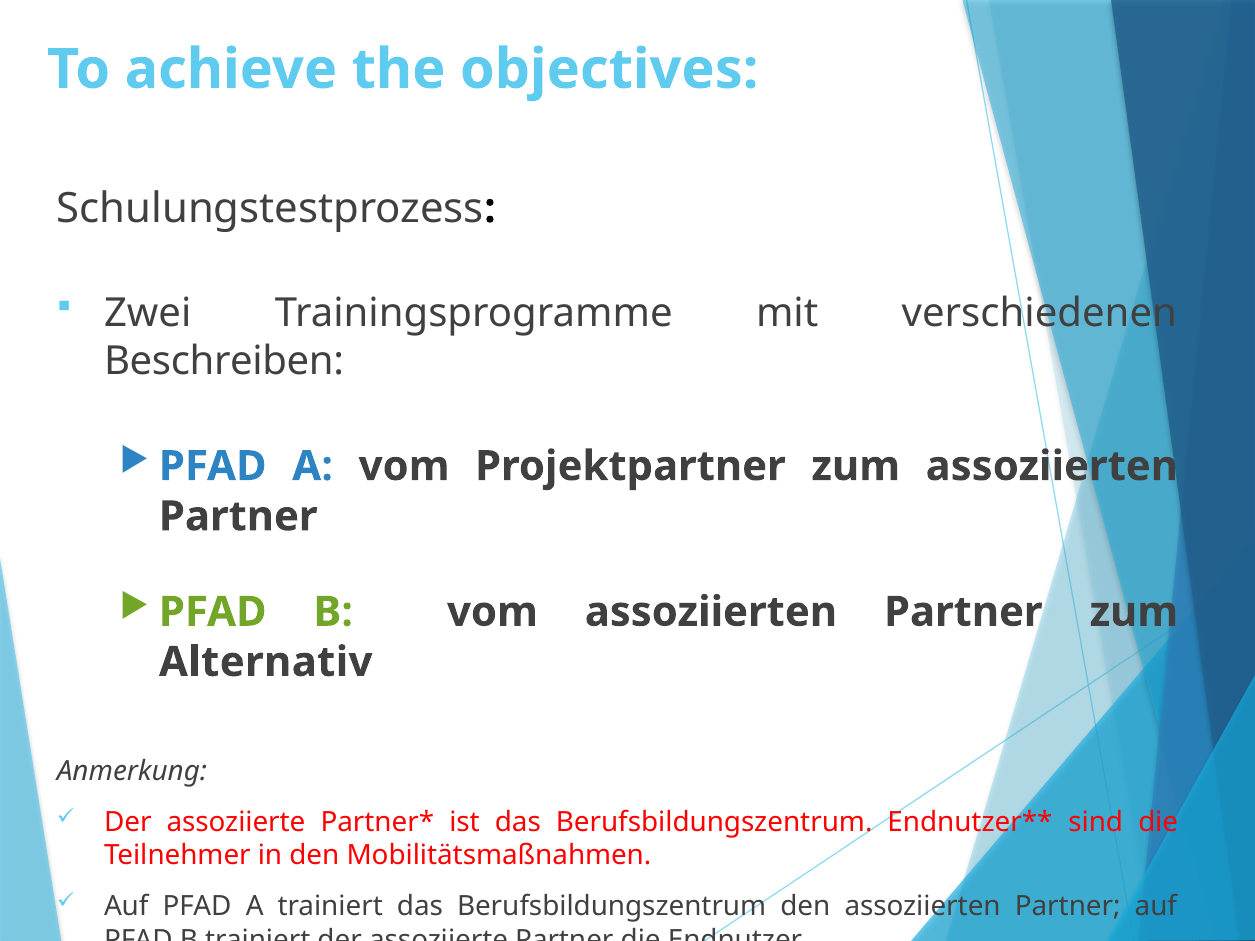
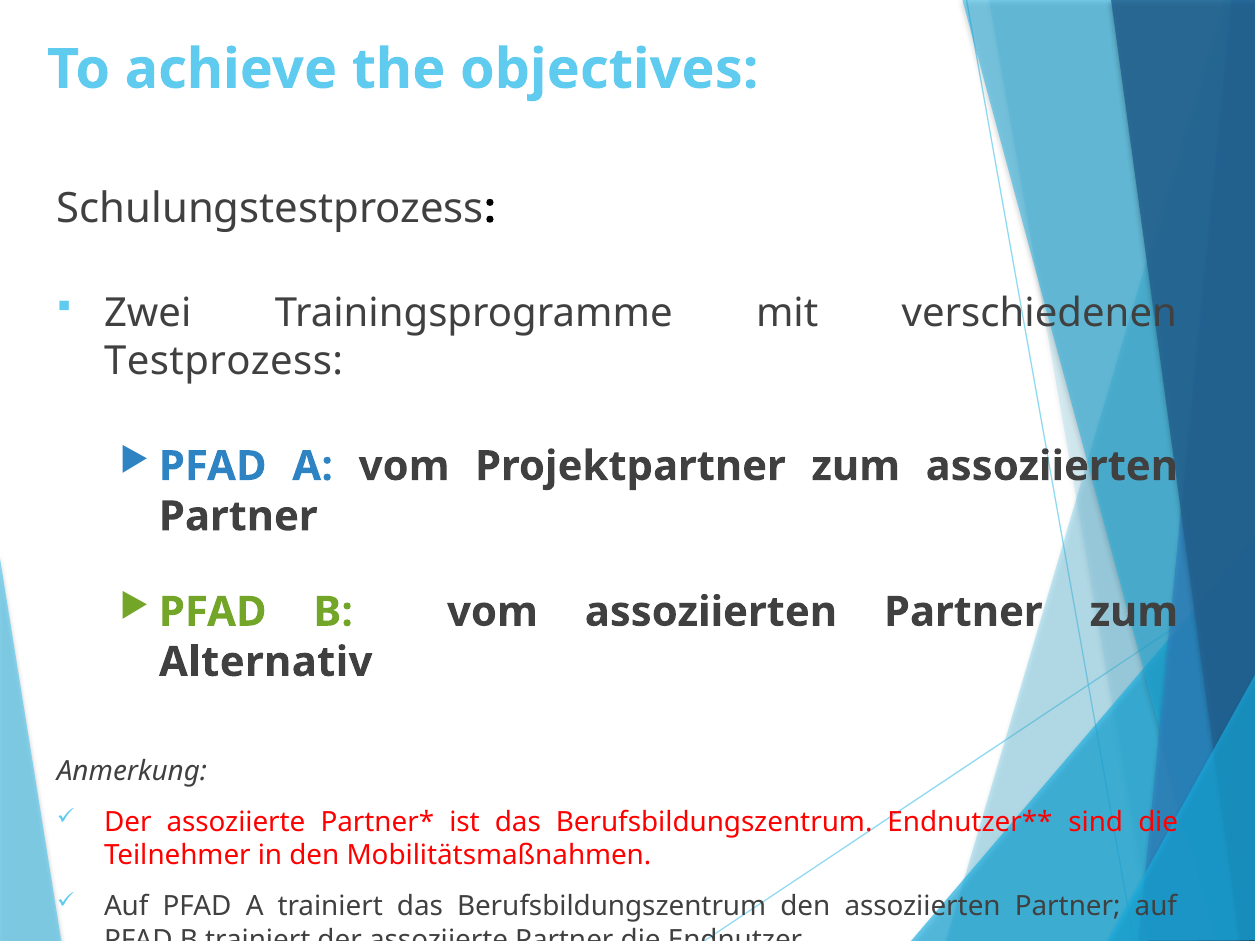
Beschreiben: Beschreiben -> Testprozess (224, 361)
